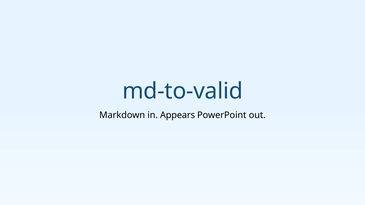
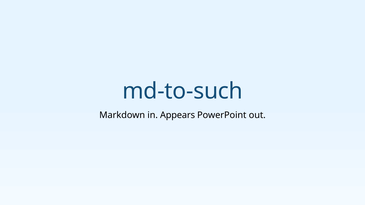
md-to-valid: md-to-valid -> md-to-such (183, 91)
